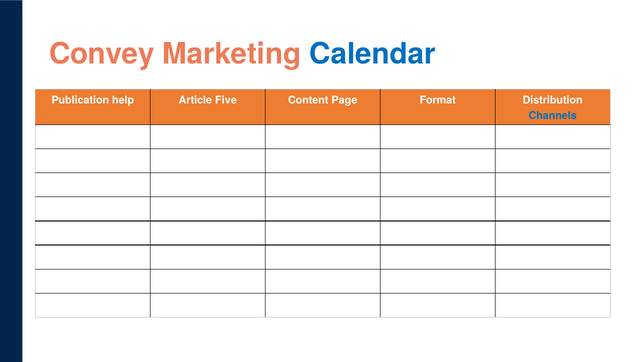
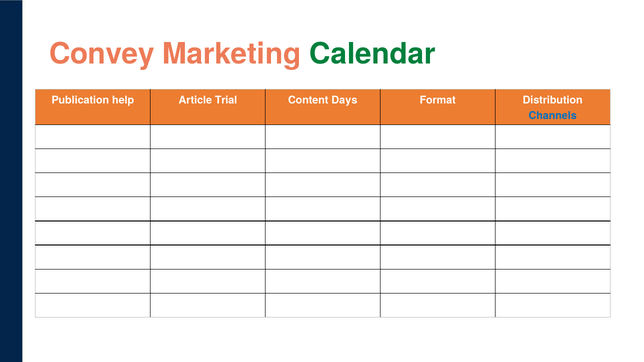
Calendar colour: blue -> green (373, 54)
Five: Five -> Trial (226, 100)
Page: Page -> Days (344, 100)
